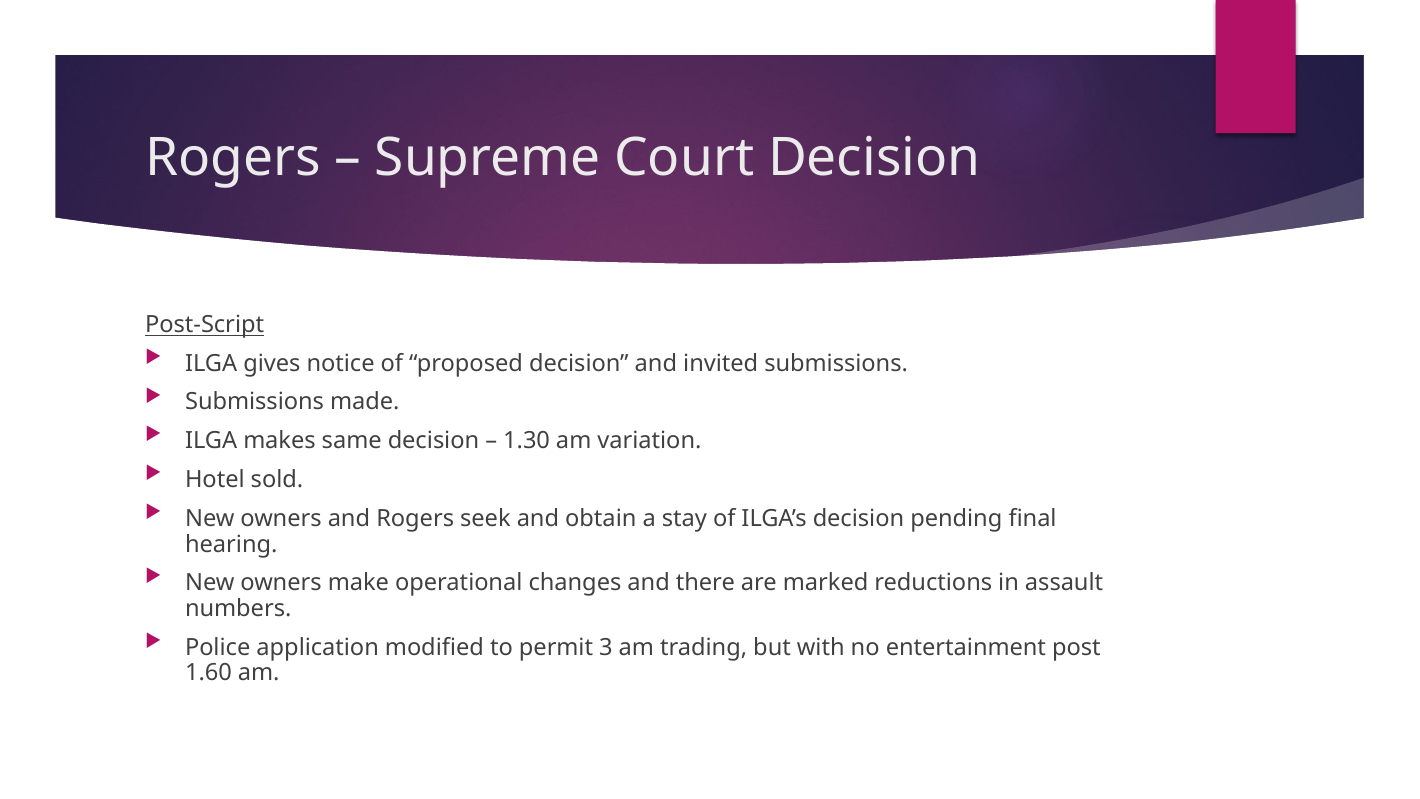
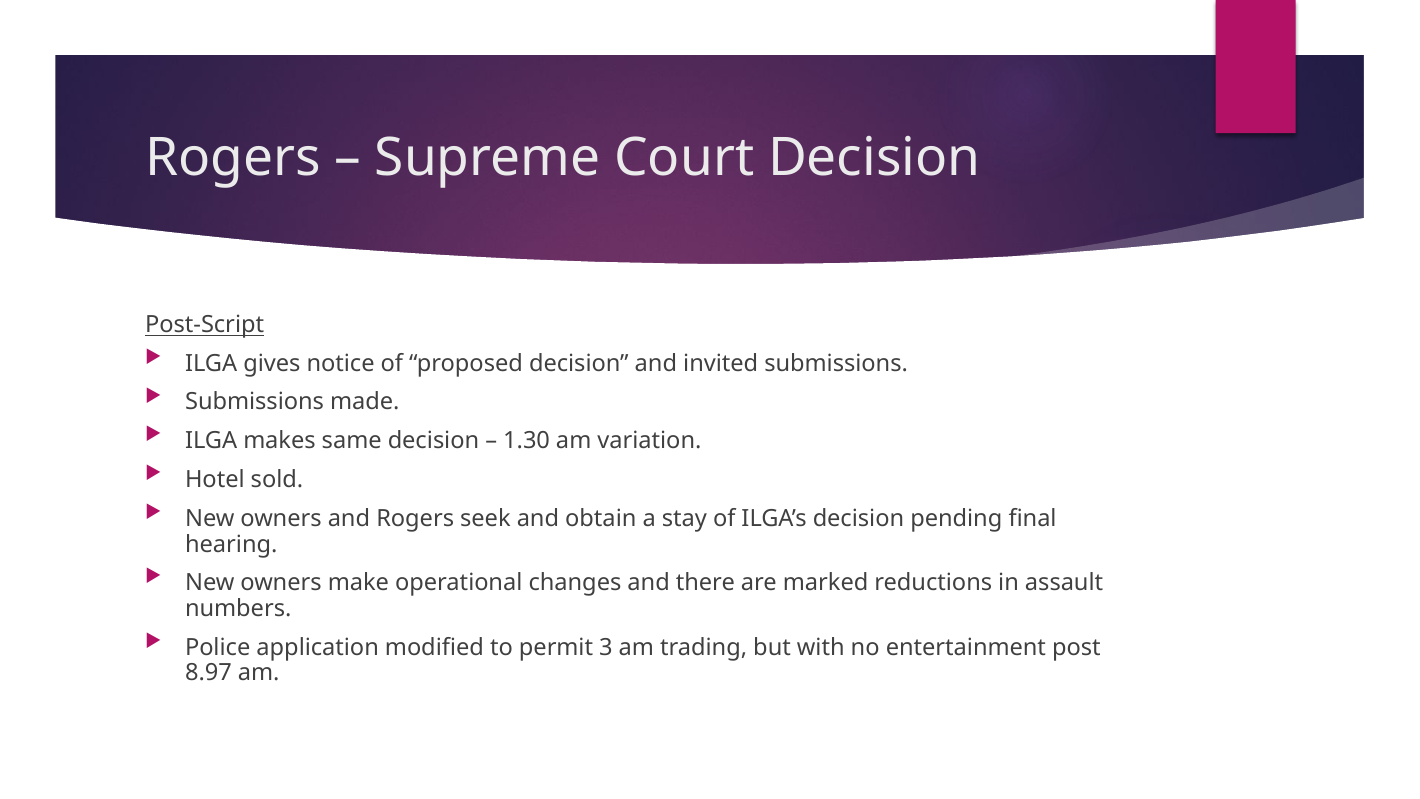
1.60: 1.60 -> 8.97 (208, 673)
